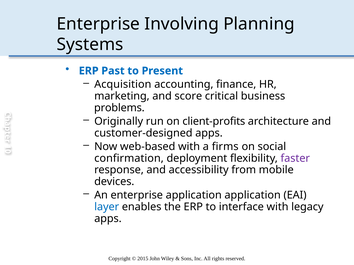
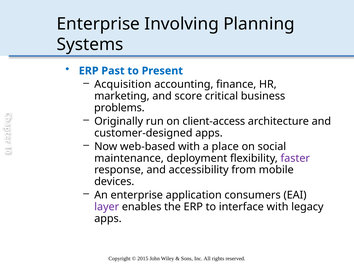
client-profits: client-profits -> client-access (214, 122)
firms: firms -> place (225, 147)
confirmation: confirmation -> maintenance (129, 159)
application application: application -> consumers (253, 196)
layer colour: blue -> purple (107, 207)
